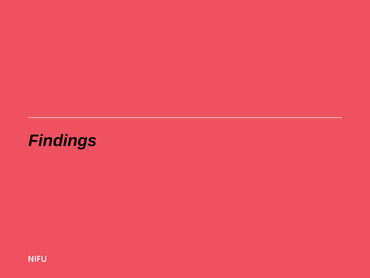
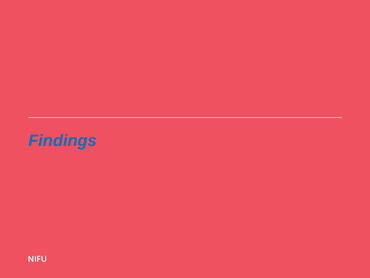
Findings colour: black -> blue (63, 140)
